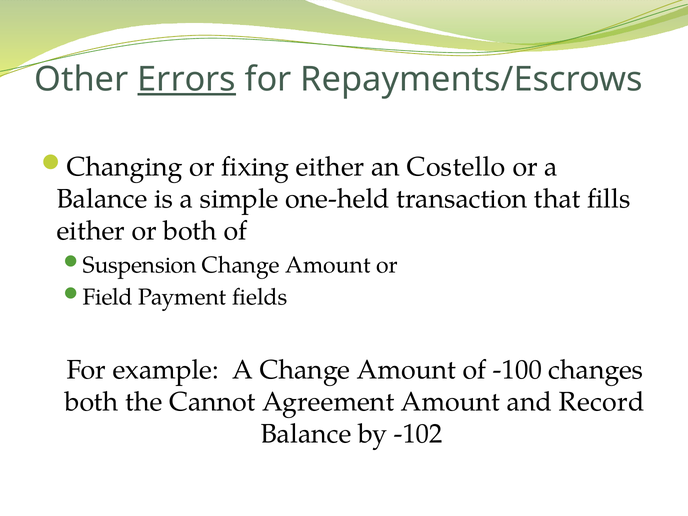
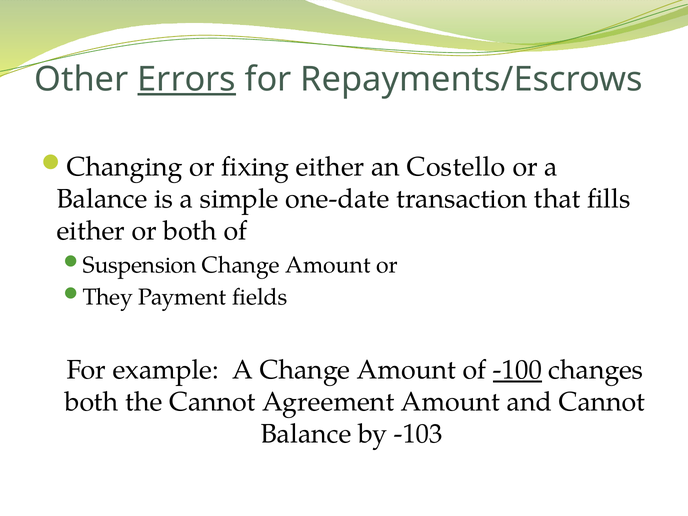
one-held: one-held -> one-date (337, 199)
Field: Field -> They (108, 297)
-100 underline: none -> present (517, 370)
and Record: Record -> Cannot (602, 402)
-102: -102 -> -103 (418, 434)
